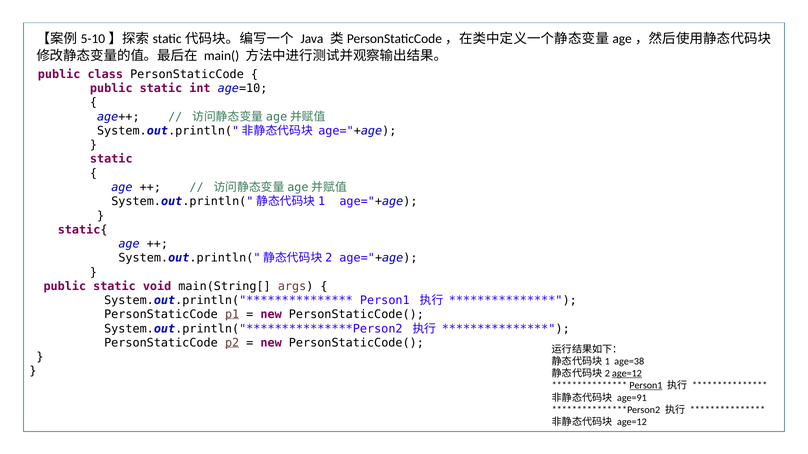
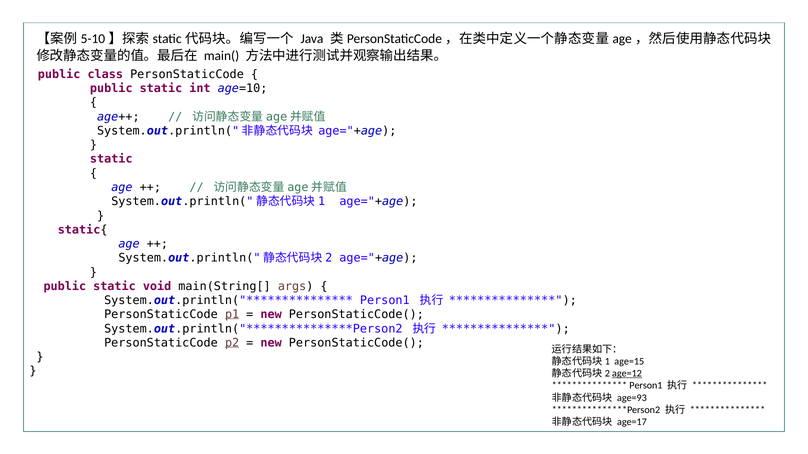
age=38: age=38 -> age=15 (629, 362)
Person1 underline: present -> none (646, 386)
age=91: age=91 -> age=93 (632, 398)
age=12: age=12 -> age=17 (632, 422)
